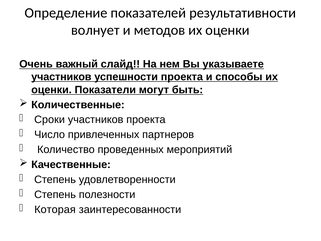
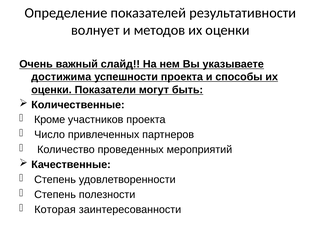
участников: участников -> достижима (61, 77)
Сроки: Сроки -> Кроме (50, 120)
